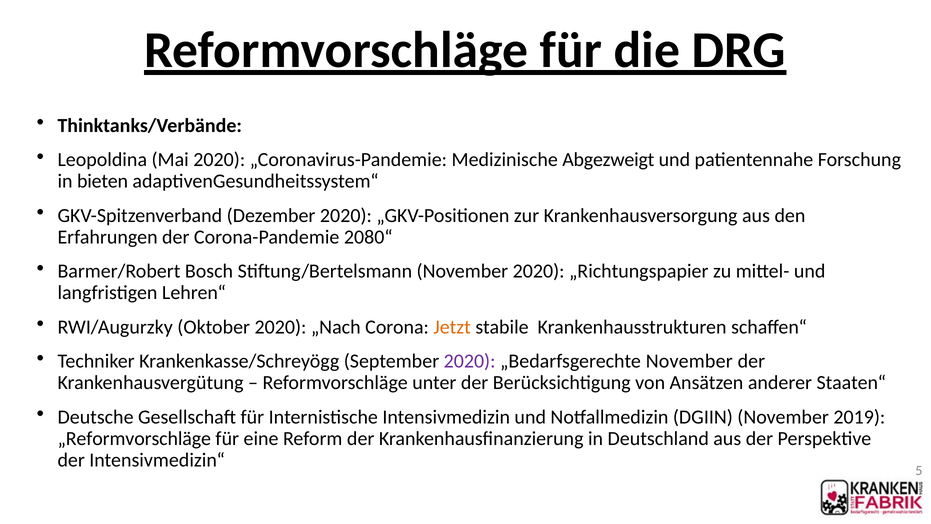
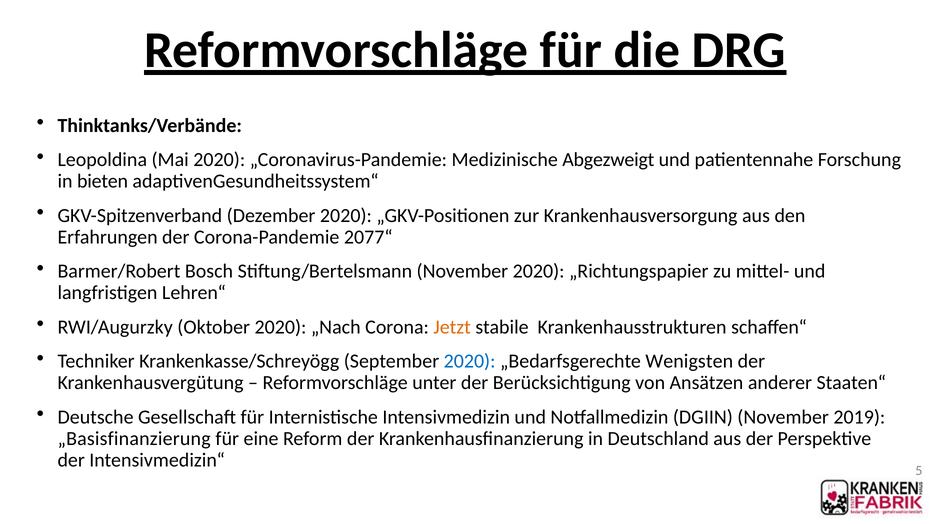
2080“: 2080“ -> 2077“ (368, 237)
2020 colour: purple -> blue (470, 361)
„Bedarfsgerechte November: November -> Wenigsten (689, 361)
„Reformvorschläge: „Reformvorschläge -> „Basisfinanzierung (134, 438)
